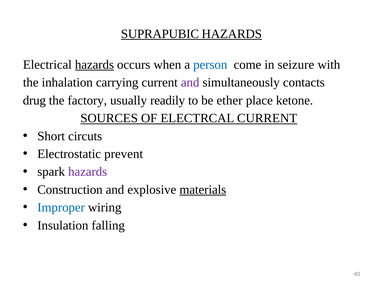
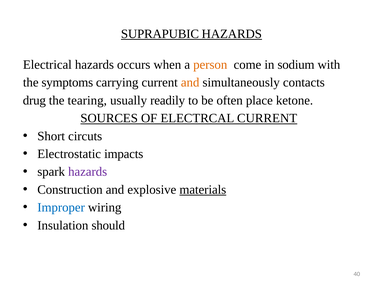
hazards underline: present -> none (94, 65)
person colour: blue -> orange (210, 65)
seizure: seizure -> sodium (296, 65)
inhalation: inhalation -> symptoms (67, 83)
and colour: purple -> orange (190, 83)
factory: factory -> tearing (87, 100)
ether: ether -> often (230, 100)
prevent: prevent -> impacts (124, 154)
falling: falling -> should (108, 226)
